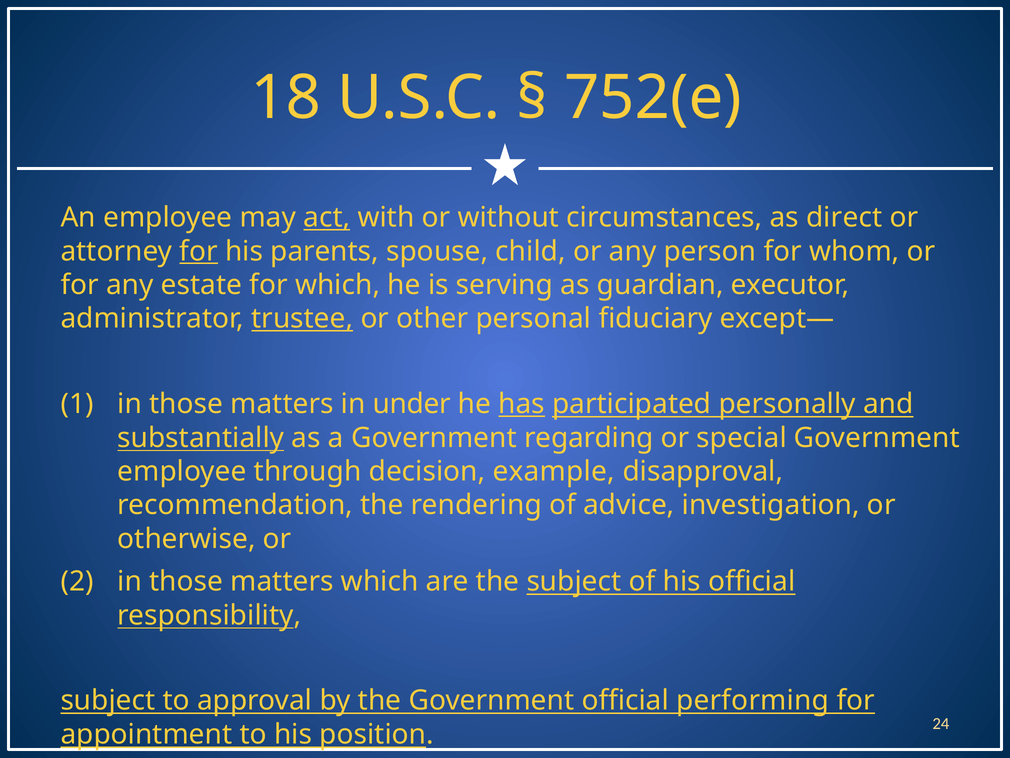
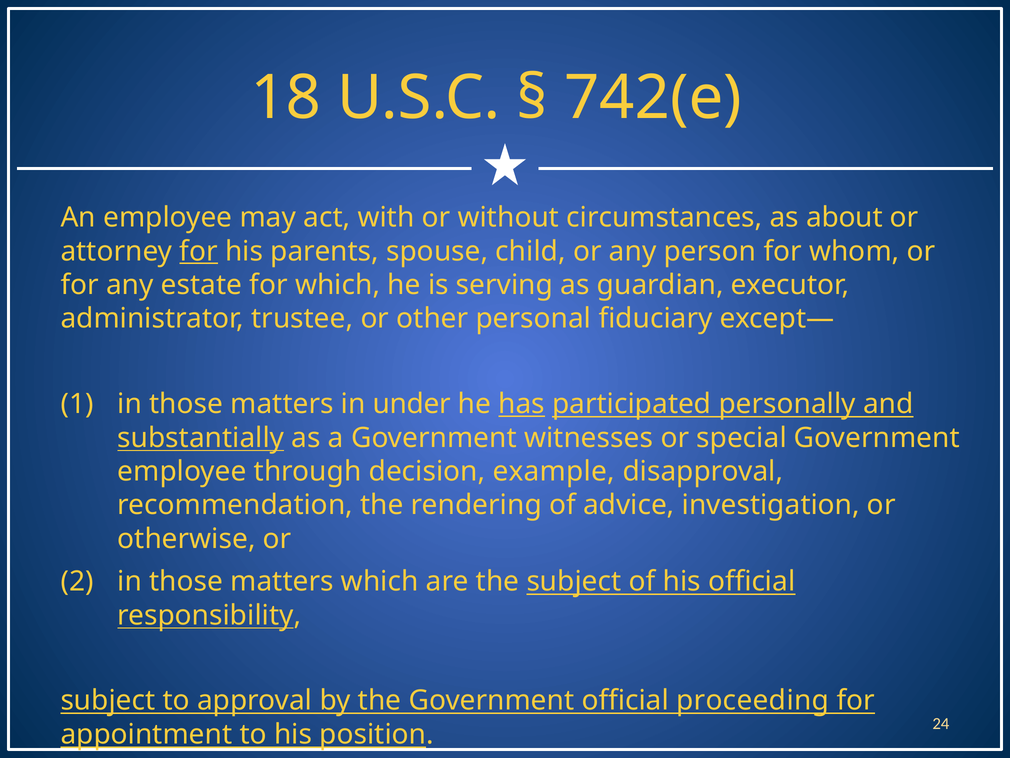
752(e: 752(e -> 742(e (653, 98)
act underline: present -> none (327, 217)
direct: direct -> about (844, 217)
trustee underline: present -> none (302, 318)
regarding: regarding -> witnesses (589, 437)
performing: performing -> proceeding (753, 700)
